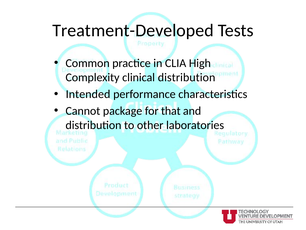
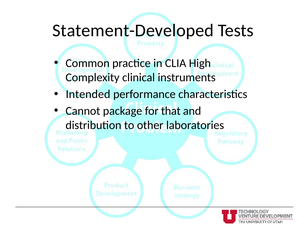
Treatment-Developed: Treatment-Developed -> Statement-Developed (133, 30)
clinical distribution: distribution -> instruments (187, 77)
